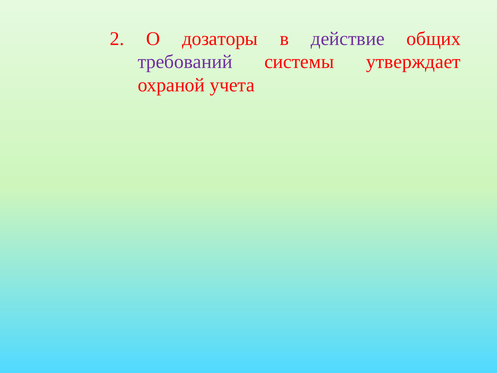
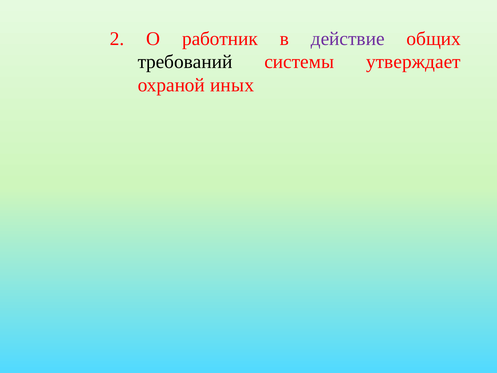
дозаторы: дозаторы -> работник (220, 39)
требований colour: purple -> black (185, 62)
учета: учета -> иных (232, 85)
